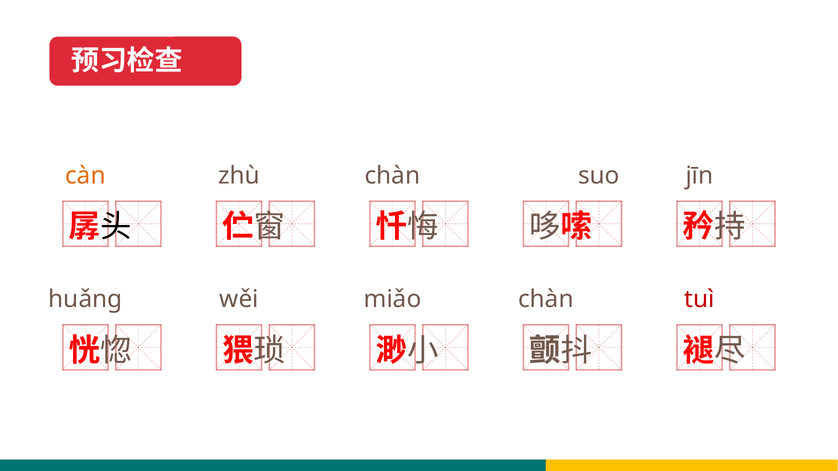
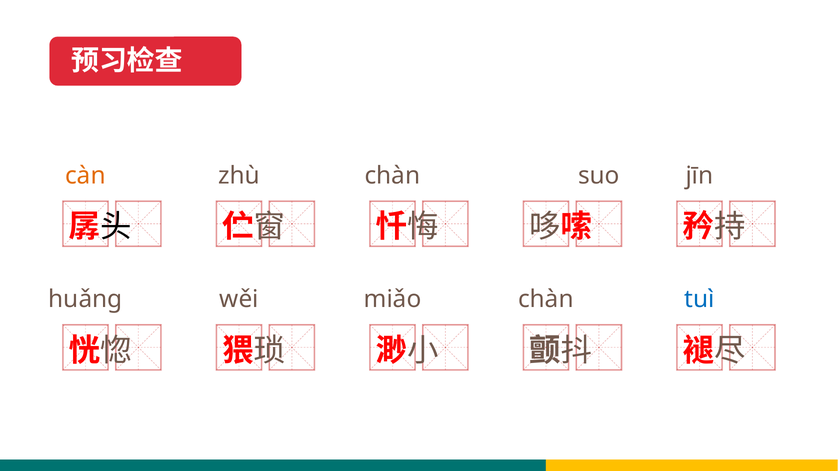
tuì colour: red -> blue (699, 300)
